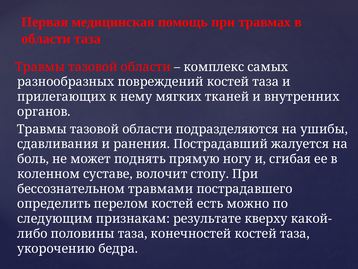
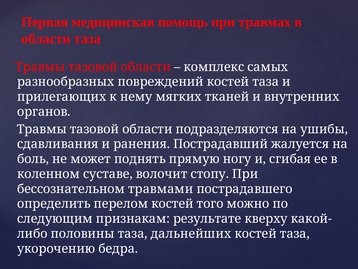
есть: есть -> того (210, 203)
конечностей: конечностей -> дальнейших (191, 233)
